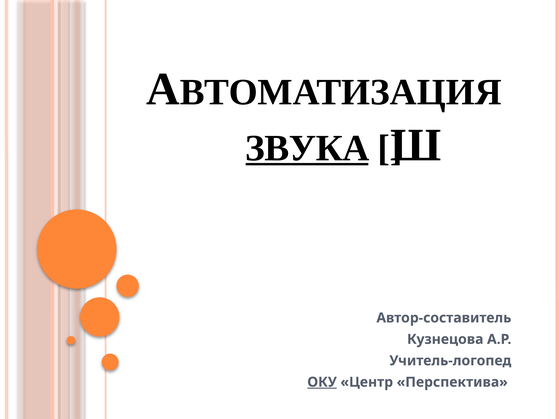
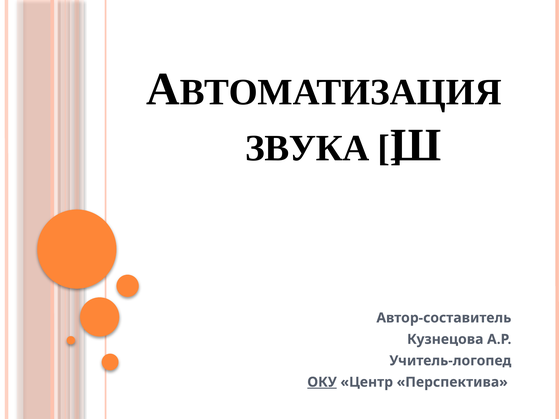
ЗВУКА underline: present -> none (307, 148)
